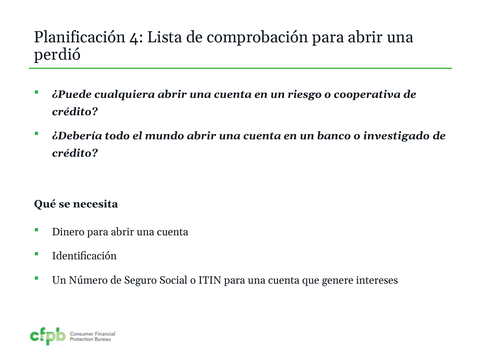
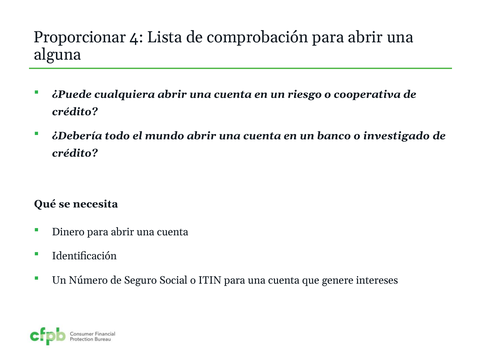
Planificación: Planificación -> Proporcionar (80, 37)
perdió: perdió -> alguna (58, 54)
